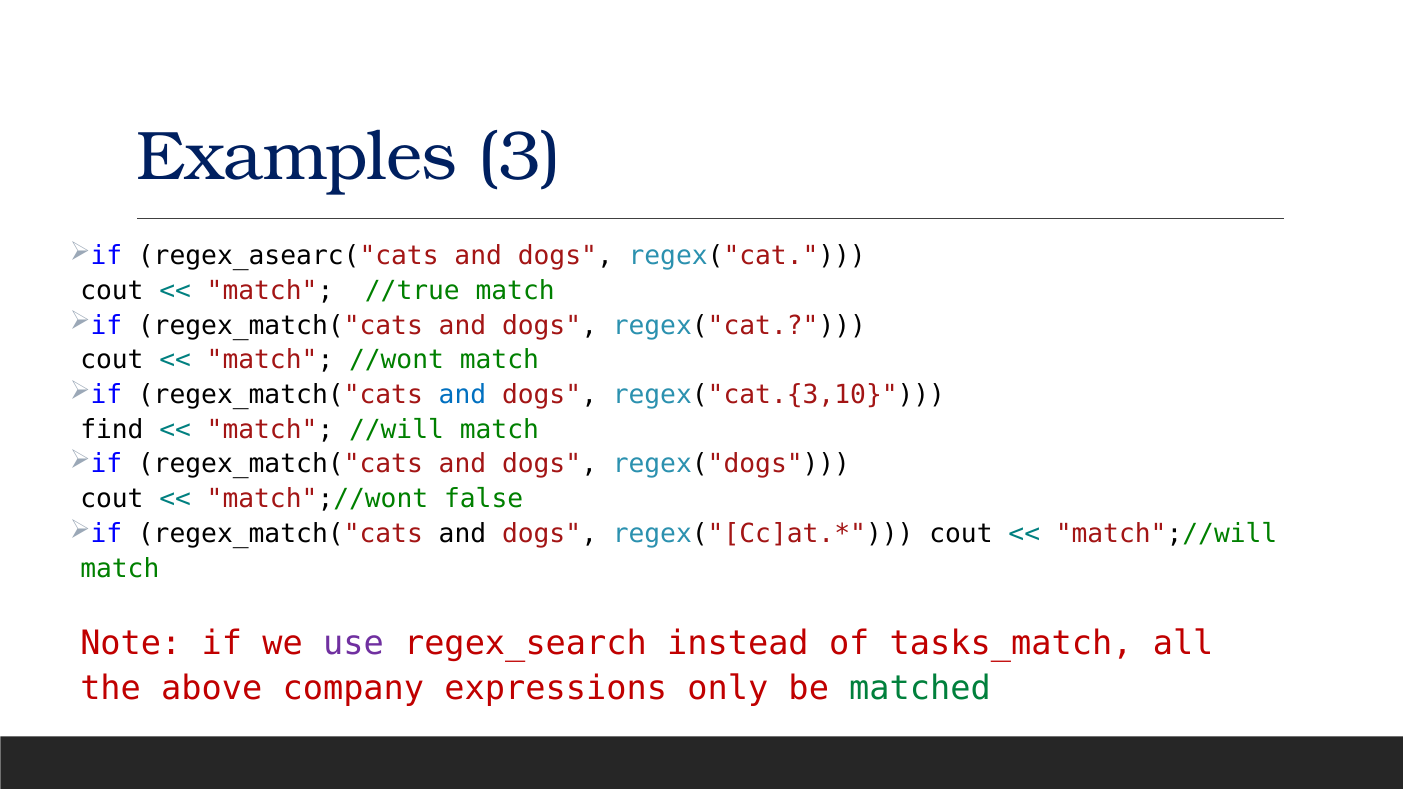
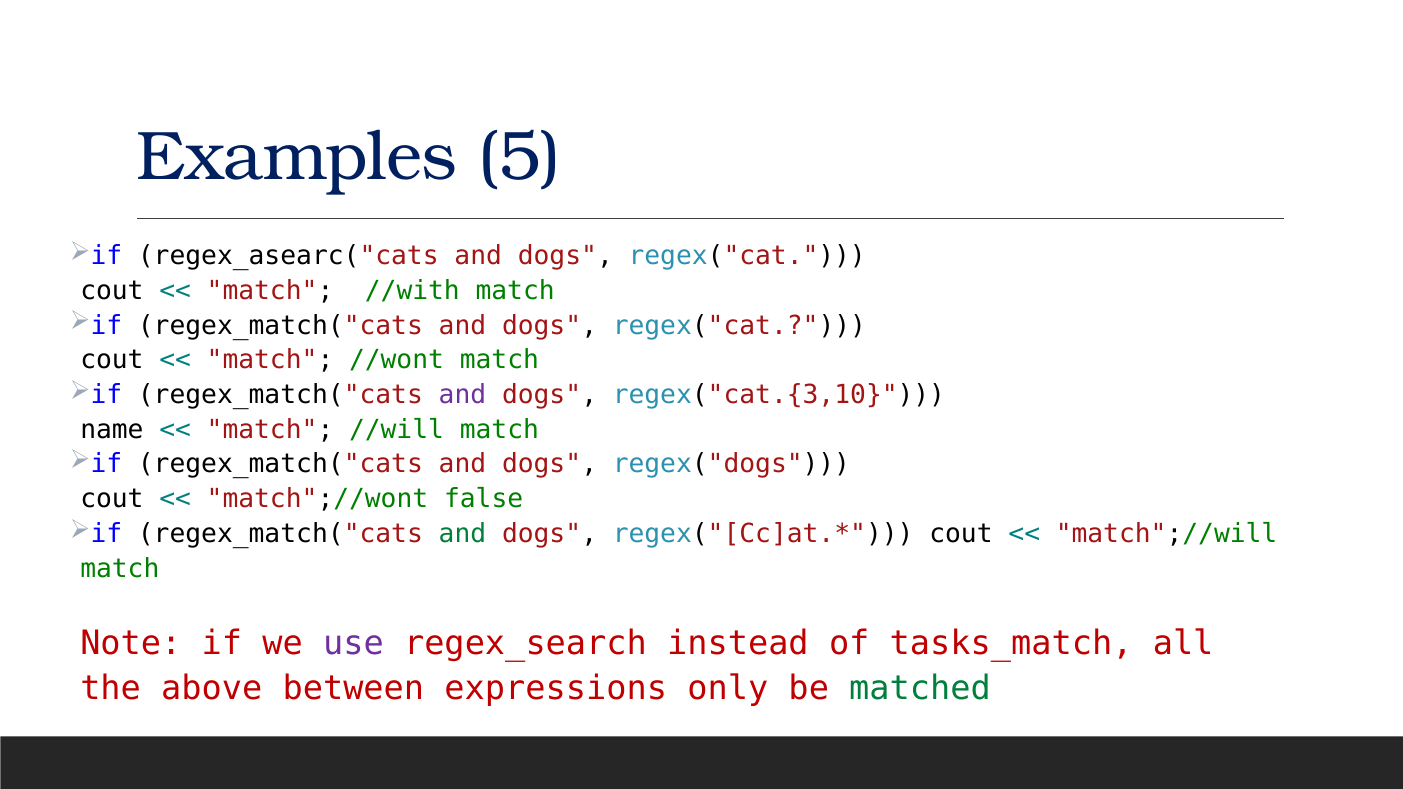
3: 3 -> 5 (520, 157)
//true: //true -> //with (412, 291)
and colour: blue -> purple (462, 395)
find: find -> name (112, 430)
and colour: black -> green (462, 534)
company: company -> between (353, 688)
